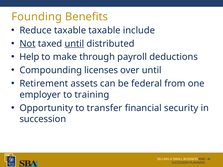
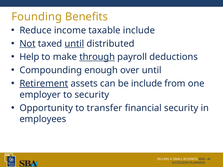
Reduce taxable: taxable -> income (70, 30)
through underline: none -> present (97, 57)
licenses: licenses -> enough (101, 70)
Retirement underline: none -> present (44, 84)
be federal: federal -> include (147, 84)
to training: training -> security (92, 95)
succession: succession -> employees (43, 119)
